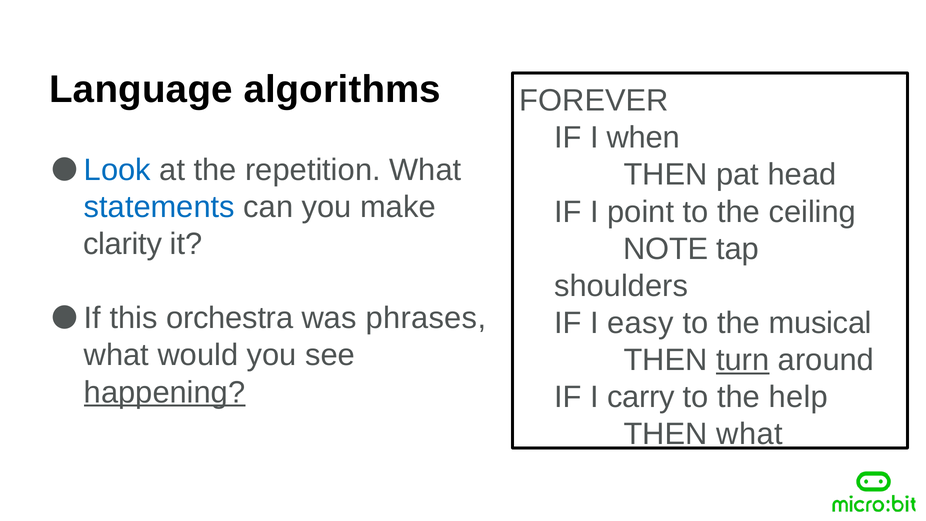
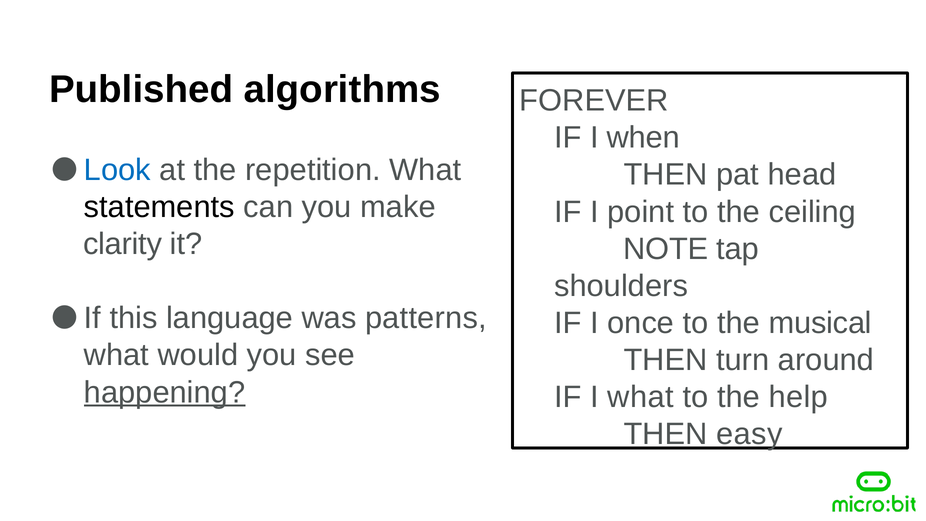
Language: Language -> Published (141, 90)
statements colour: blue -> black (159, 207)
orchestra: orchestra -> language (230, 318)
phrases: phrases -> patterns (426, 318)
easy: easy -> once (641, 323)
turn underline: present -> none (743, 360)
I carry: carry -> what (641, 397)
THEN what: what -> easy (750, 434)
